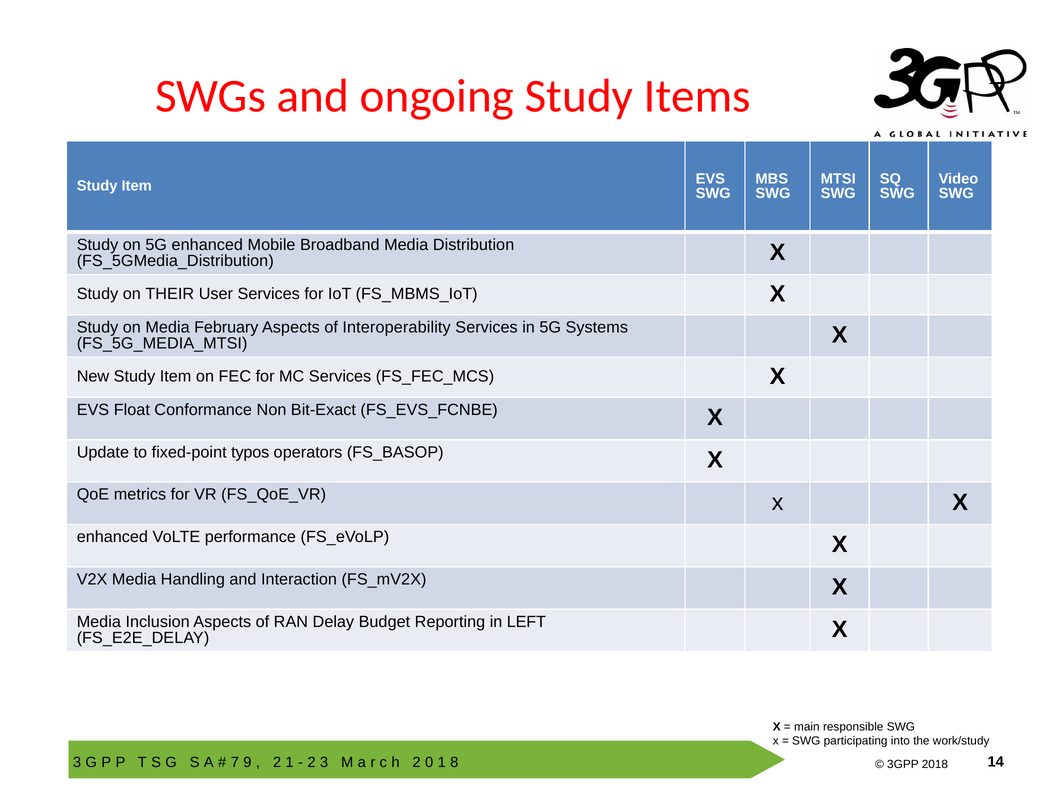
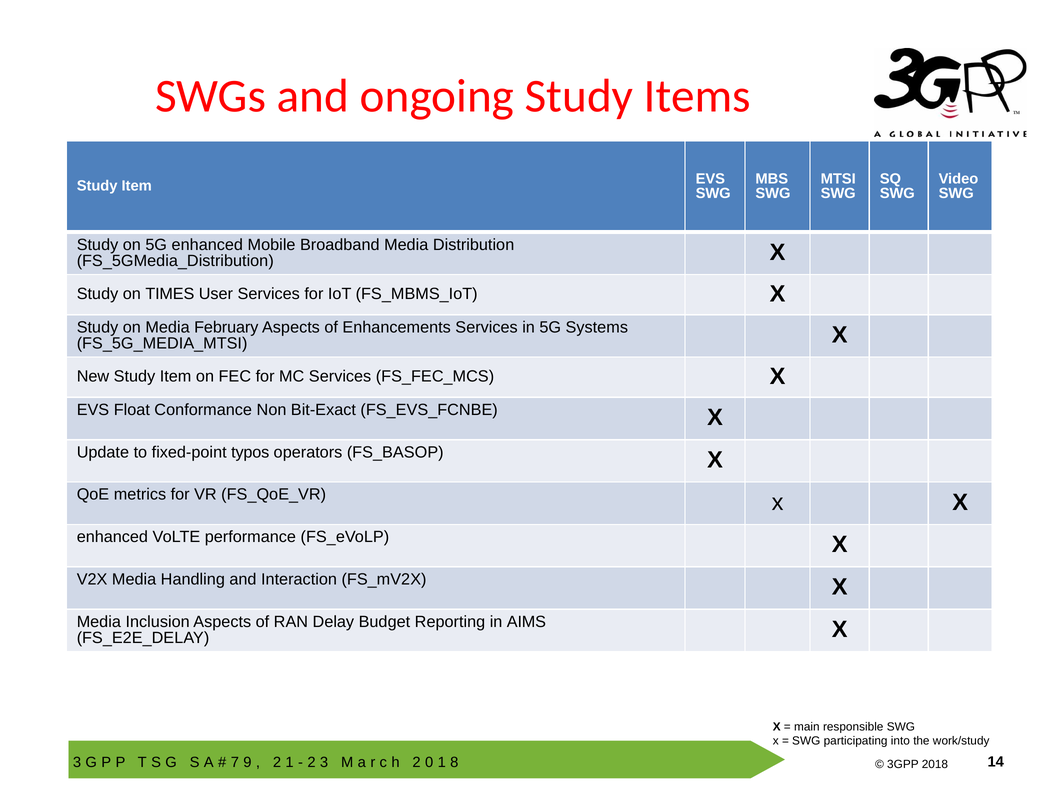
THEIR: THEIR -> TIMES (170, 294)
Interoperability: Interoperability -> Enhancements (397, 327)
LEFT: LEFT -> AIMS (526, 621)
